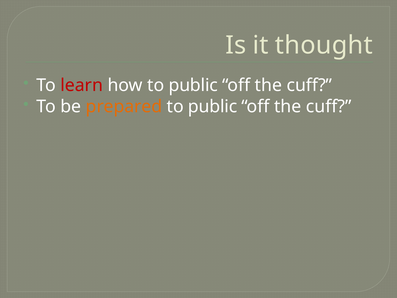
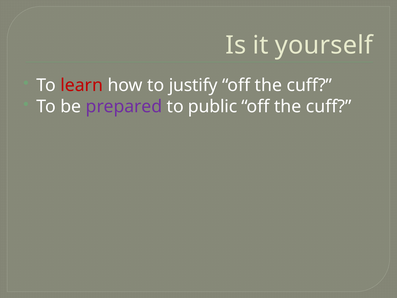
thought: thought -> yourself (324, 45)
how to public: public -> justify (193, 85)
prepared colour: orange -> purple (124, 106)
